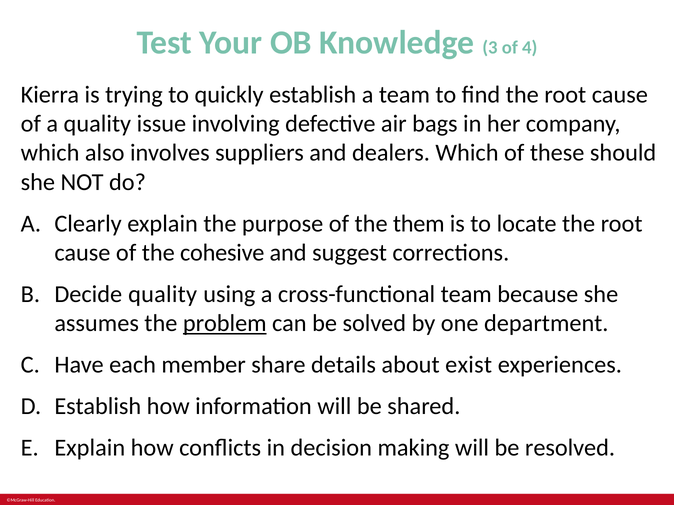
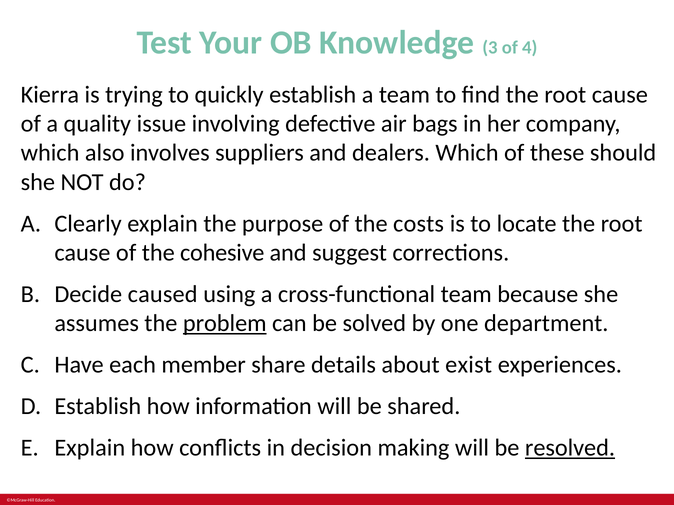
them: them -> costs (419, 224)
Decide quality: quality -> caused (163, 295)
resolved underline: none -> present (570, 448)
